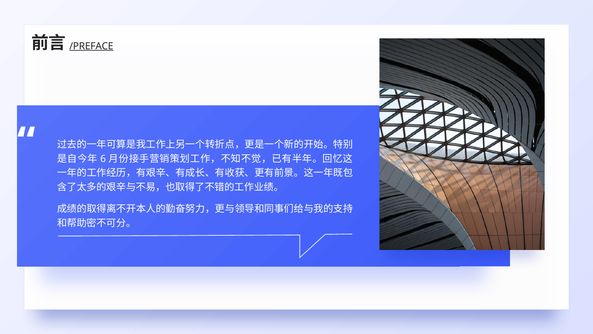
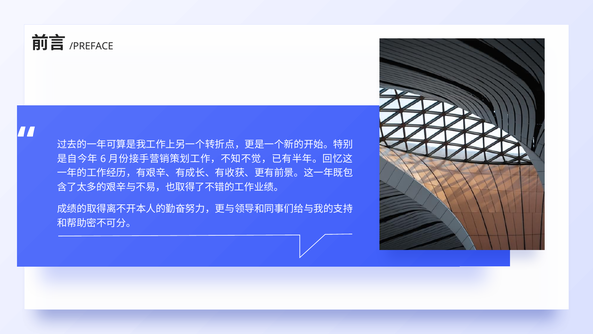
/PREFACE underline: present -> none (91, 46)
